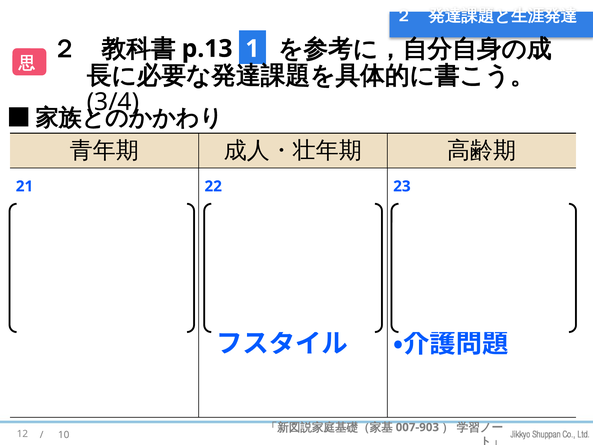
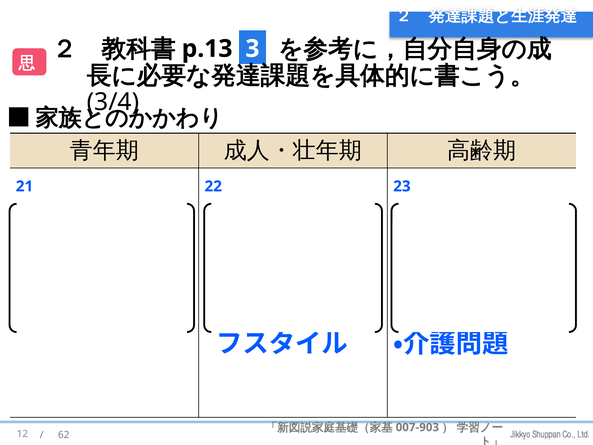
1: 1 -> 3 (252, 49)
10: 10 -> 62 (64, 435)
